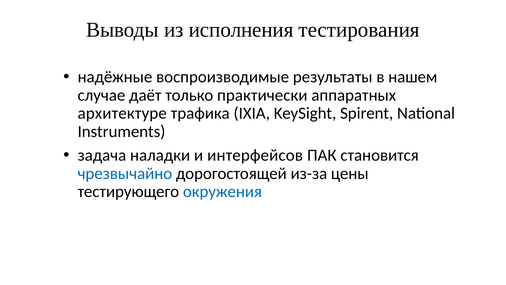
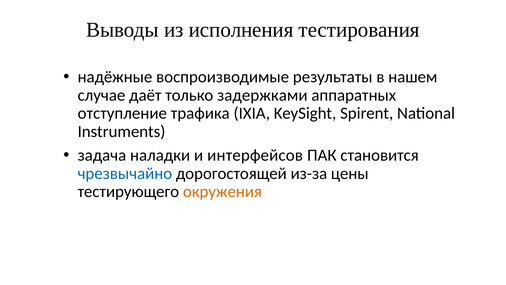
практически: практически -> задержками (262, 95)
архитектуре: архитектуре -> отступление (122, 113)
окружения colour: blue -> orange (222, 191)
